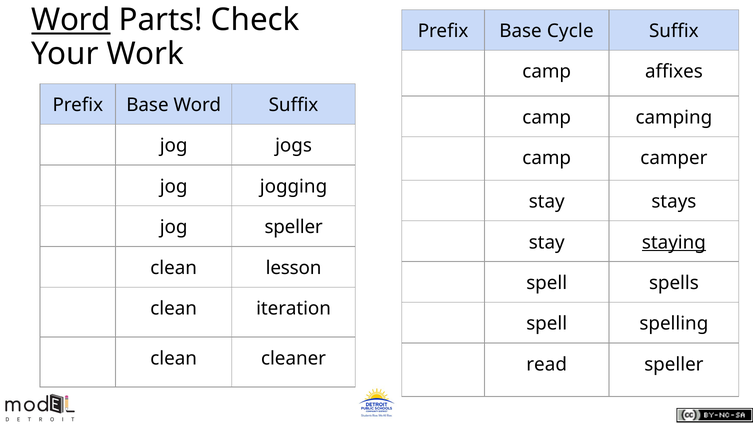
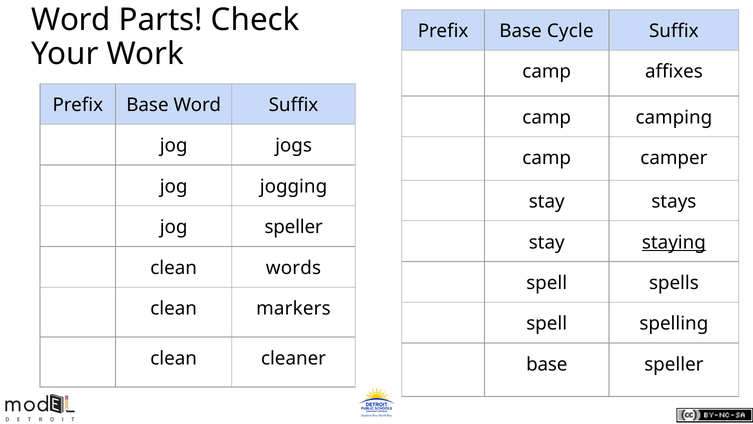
Word underline: present -> none (71, 20)
lesson: lesson -> words (293, 268)
iteration: iteration -> markers (293, 308)
read: read -> base (547, 364)
